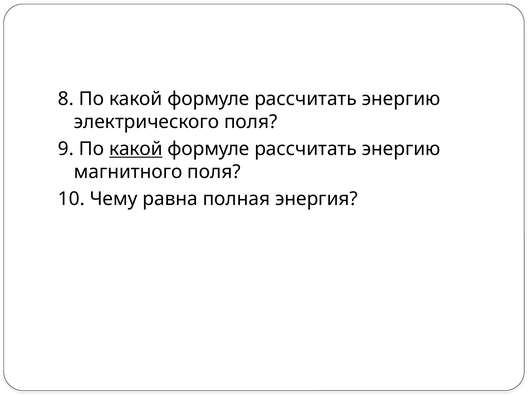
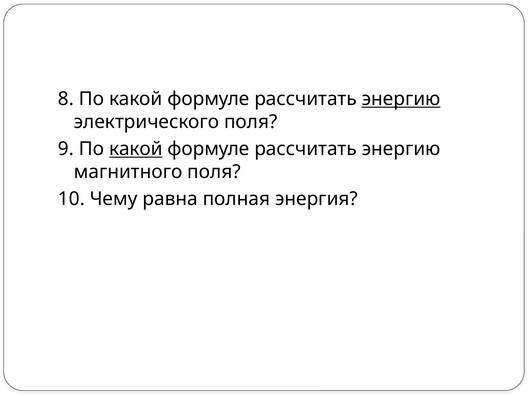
энергию underline: none -> present (401, 99)
